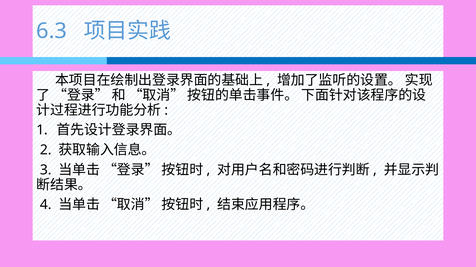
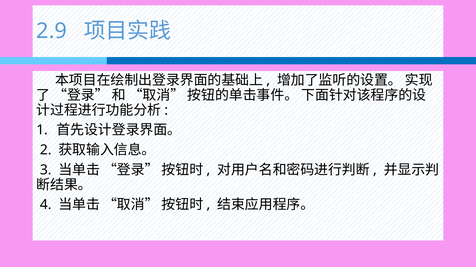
6.3: 6.3 -> 2.9 (52, 31)
